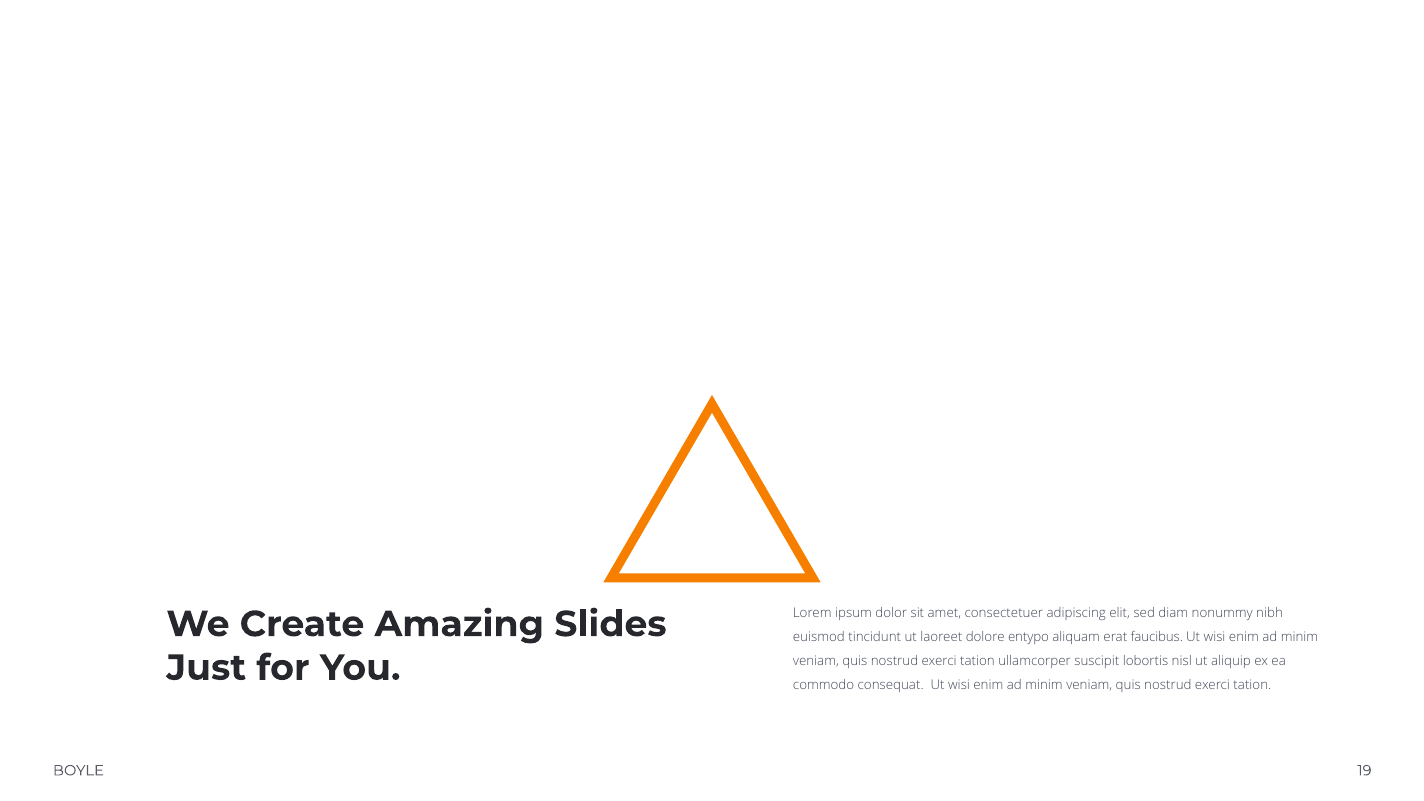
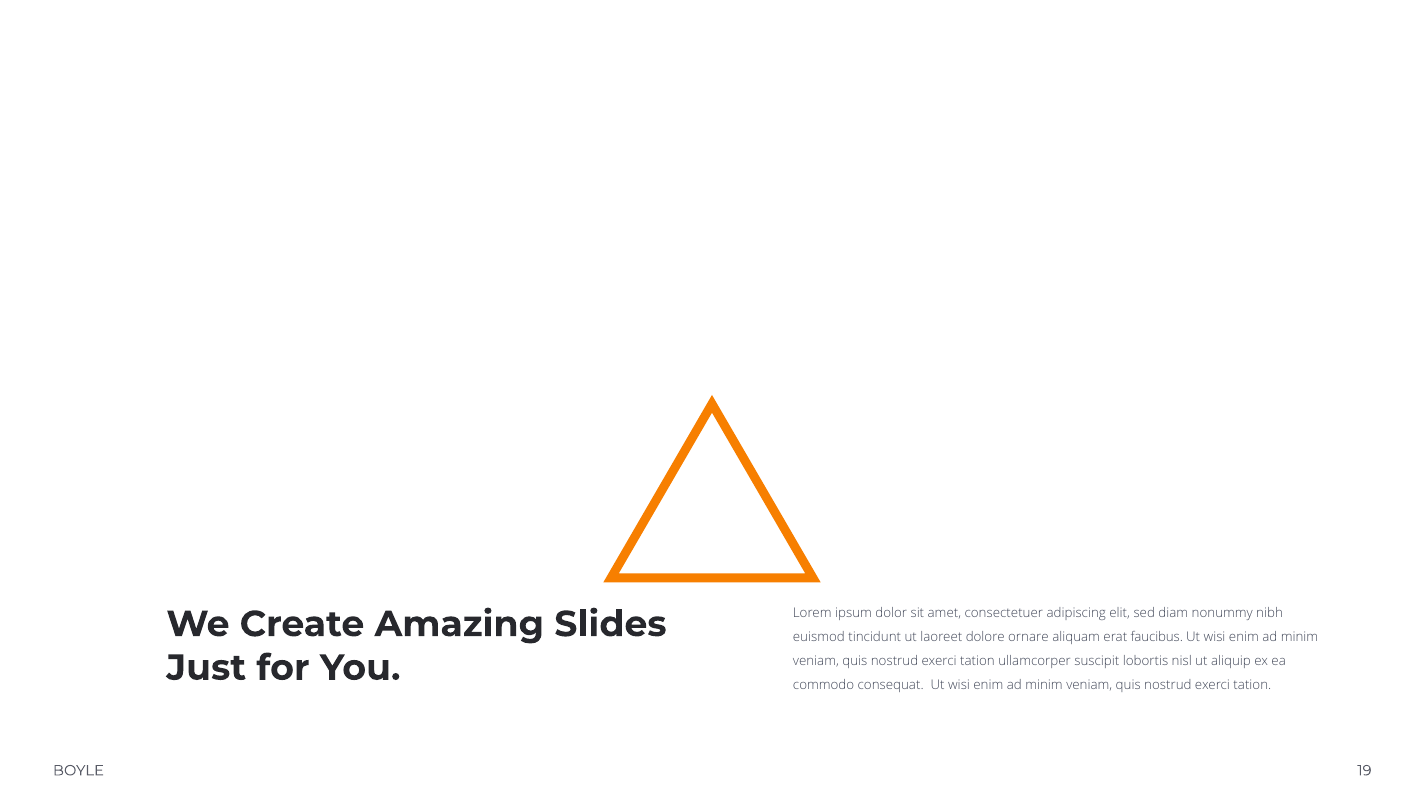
entypo: entypo -> ornare (1028, 637)
